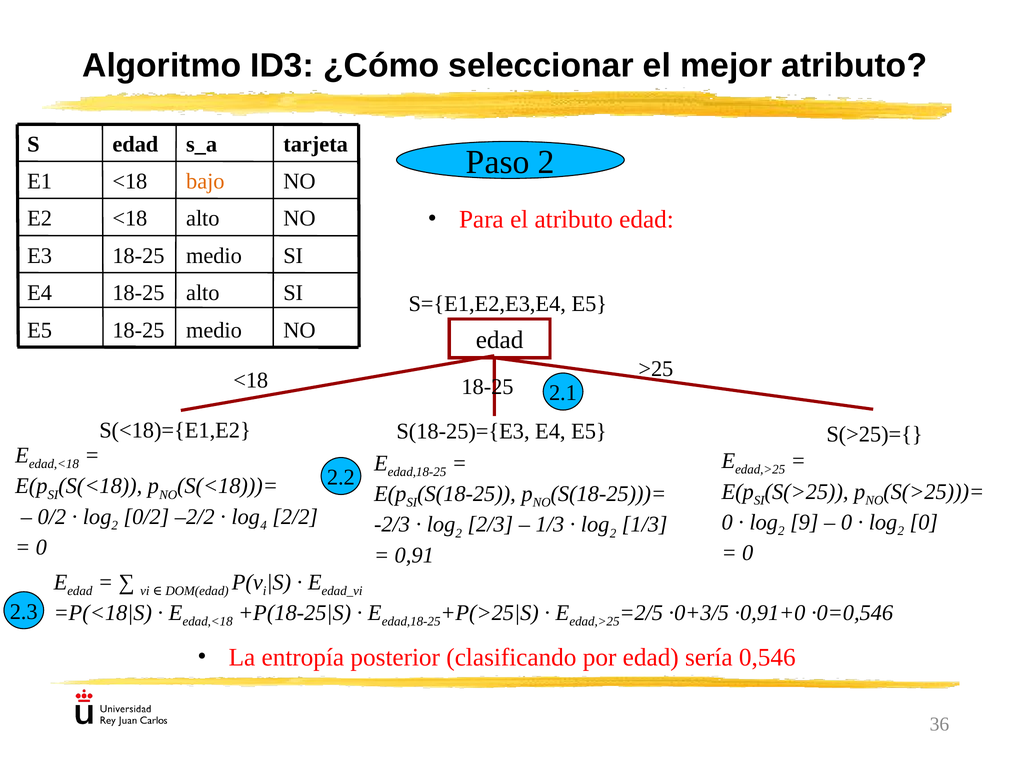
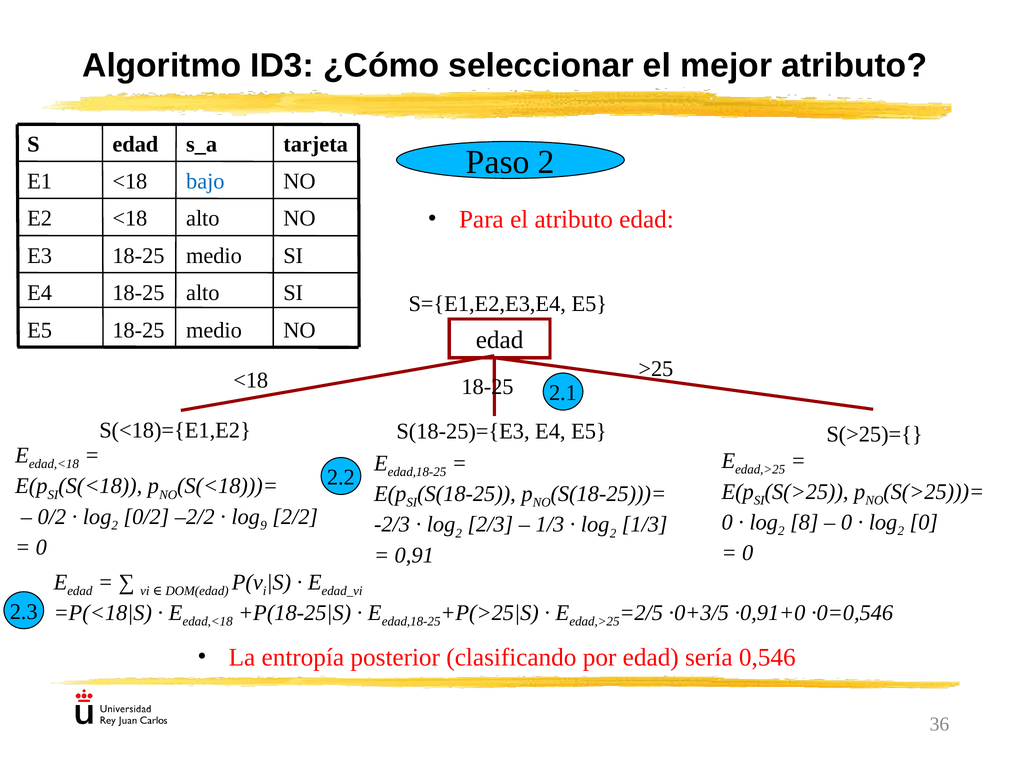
bajo colour: orange -> blue (205, 181)
4: 4 -> 9 (264, 525)
9: 9 -> 8 (804, 522)
